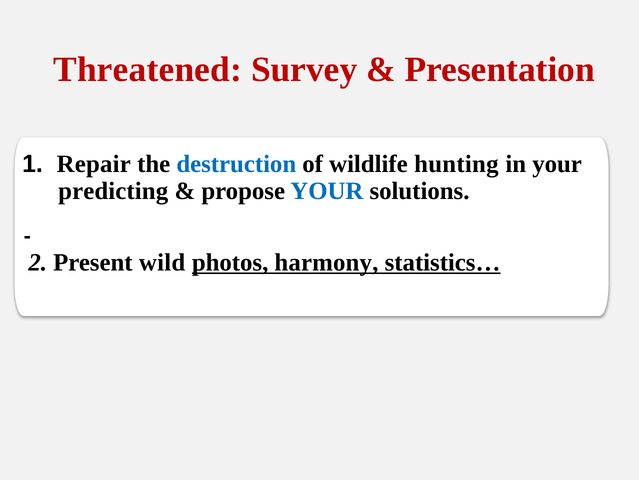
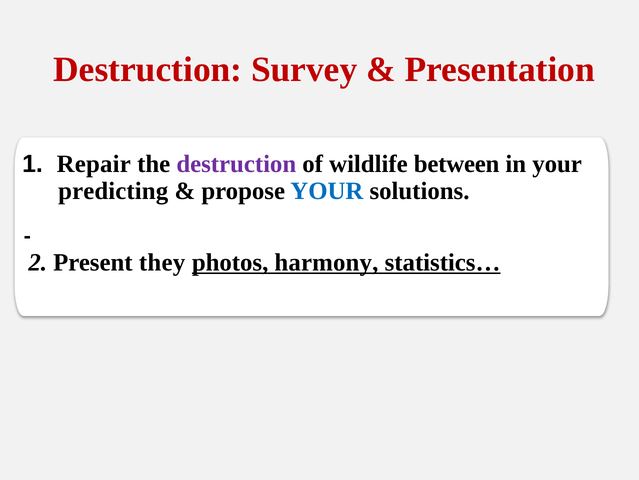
Threatened: Threatened -> Destruction (148, 70)
destruction colour: blue -> purple (236, 164)
hunting: hunting -> between (457, 164)
wild: wild -> they (162, 262)
